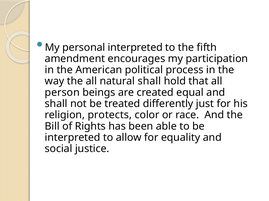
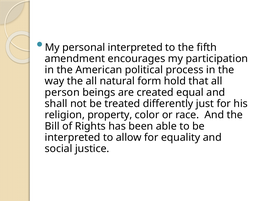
natural shall: shall -> form (149, 81)
protects: protects -> property (110, 115)
